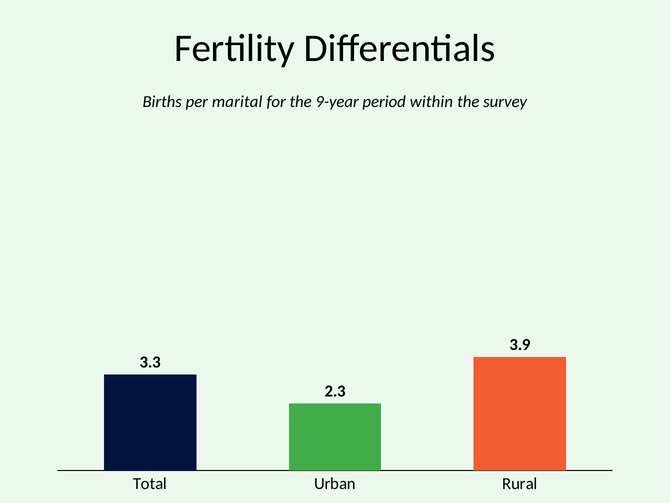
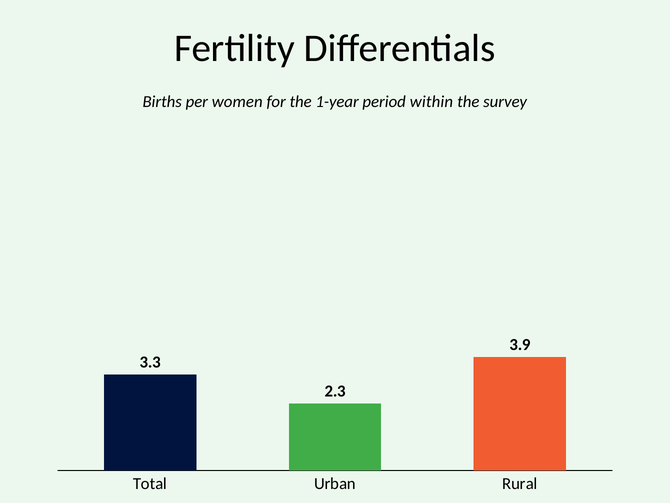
marital: marital -> women (237, 101)
9-year: 9-year -> 1-year (337, 101)
